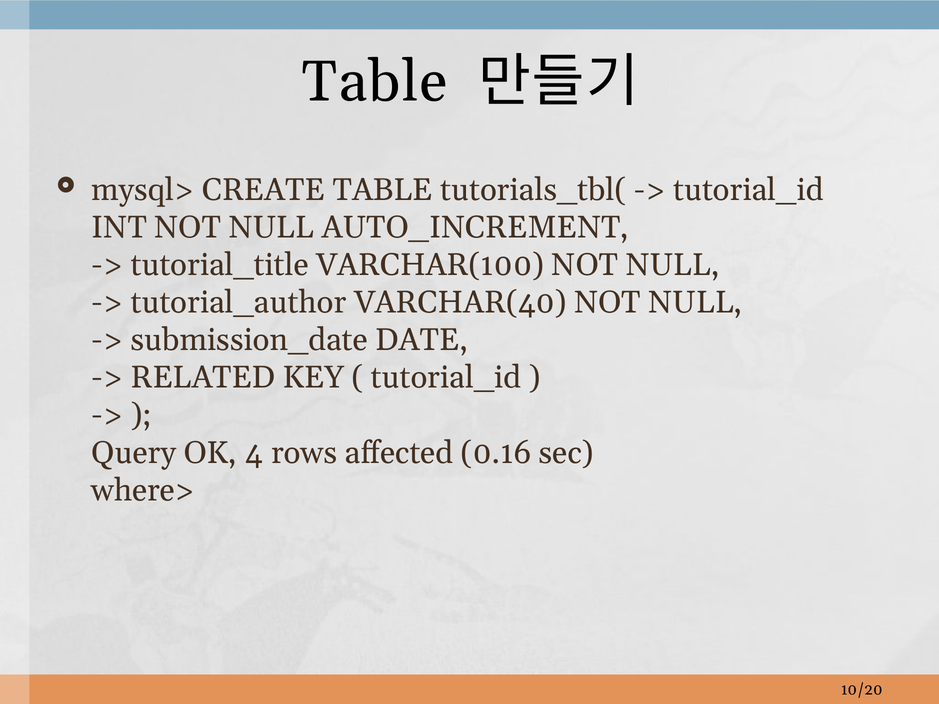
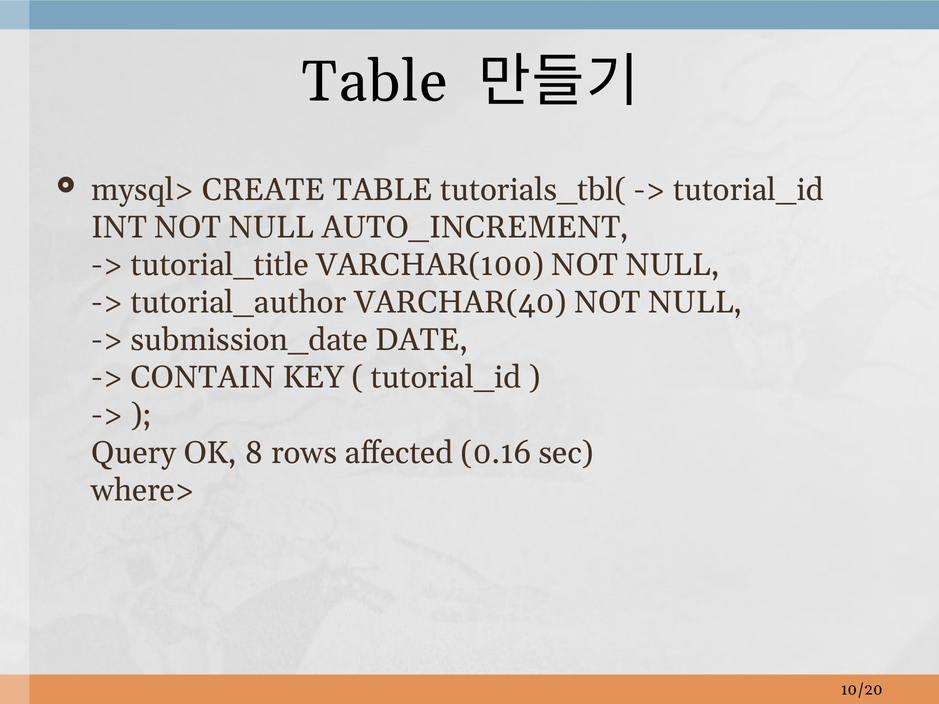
RELATED: RELATED -> CONTAIN (203, 378)
4: 4 -> 8 (254, 453)
